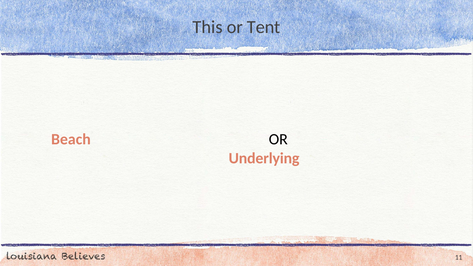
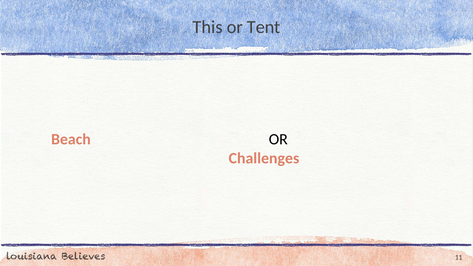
Underlying: Underlying -> Challenges (264, 158)
